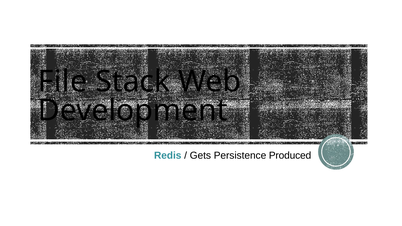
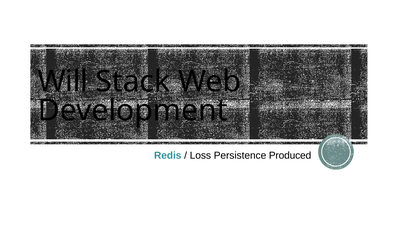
File: File -> Will (63, 82)
Gets: Gets -> Loss (200, 156)
